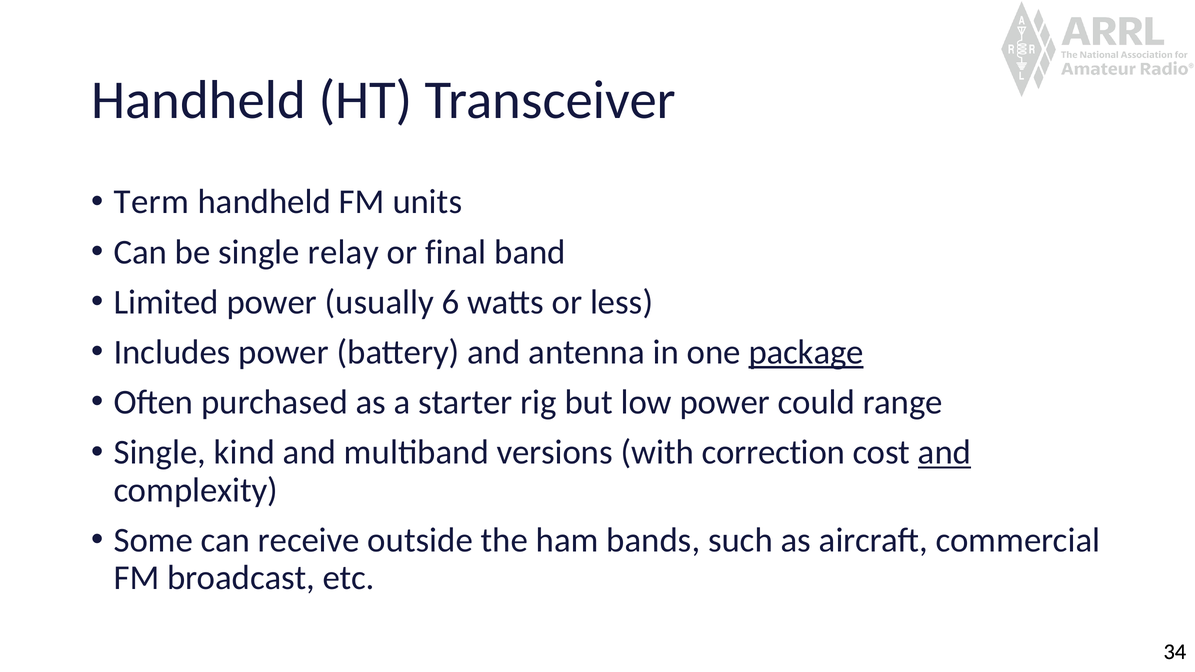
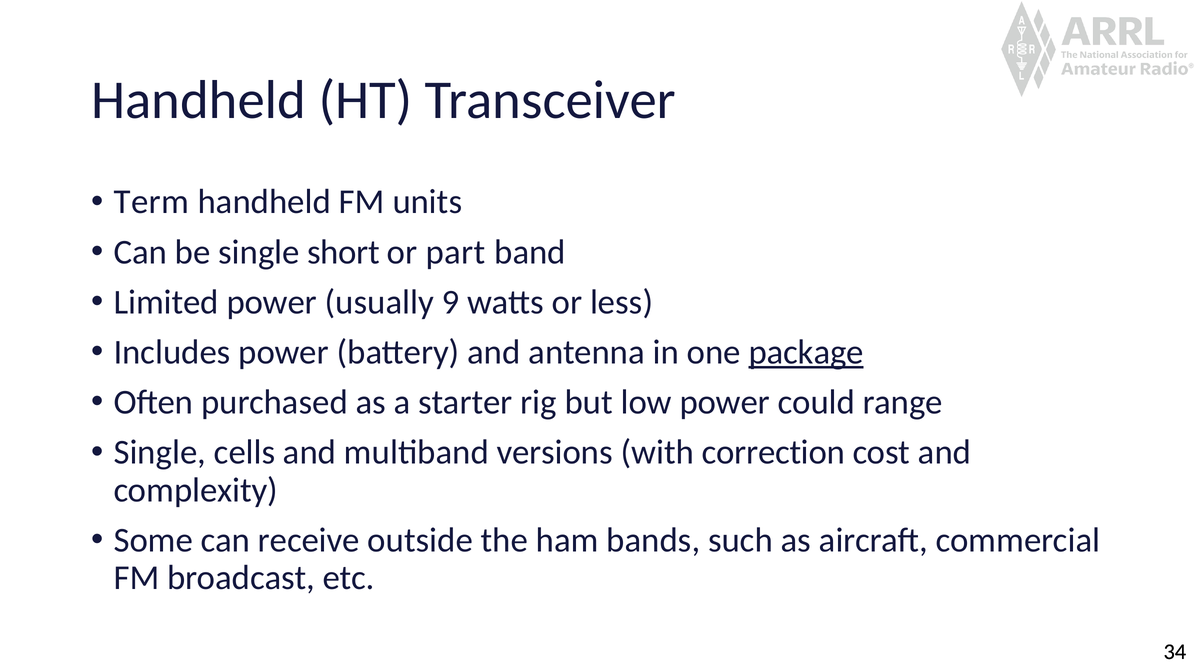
relay: relay -> short (344, 252)
final: final -> part (456, 252)
6: 6 -> 9 (451, 302)
kind: kind -> cells (245, 453)
and underline: present -> none (945, 453)
